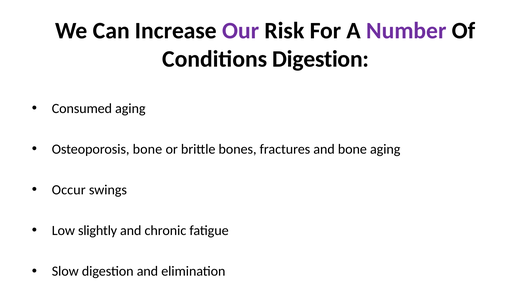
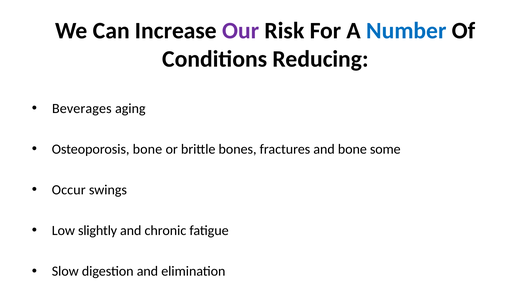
Number colour: purple -> blue (406, 31)
Conditions Digestion: Digestion -> Reducing (321, 59)
Consumed: Consumed -> Beverages (82, 108)
bone aging: aging -> some (385, 149)
